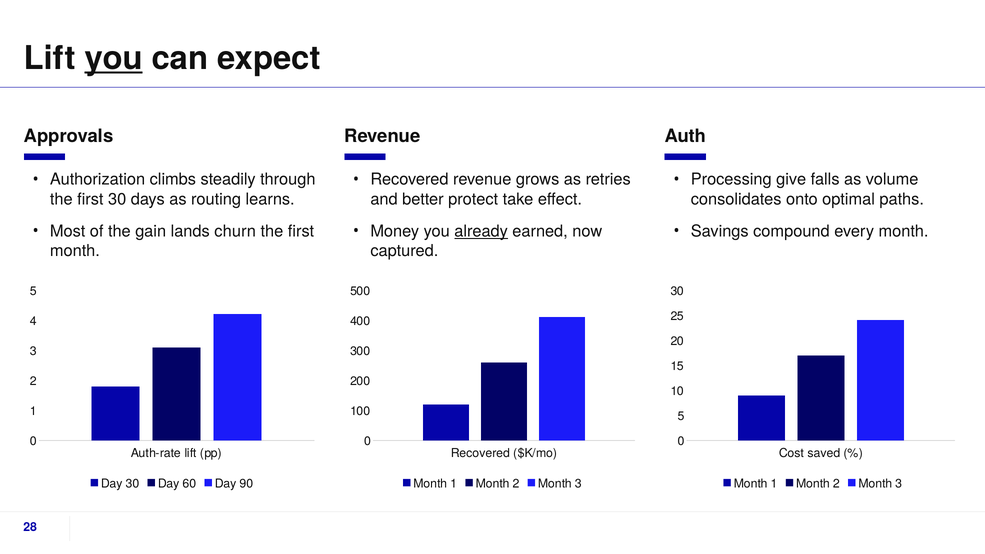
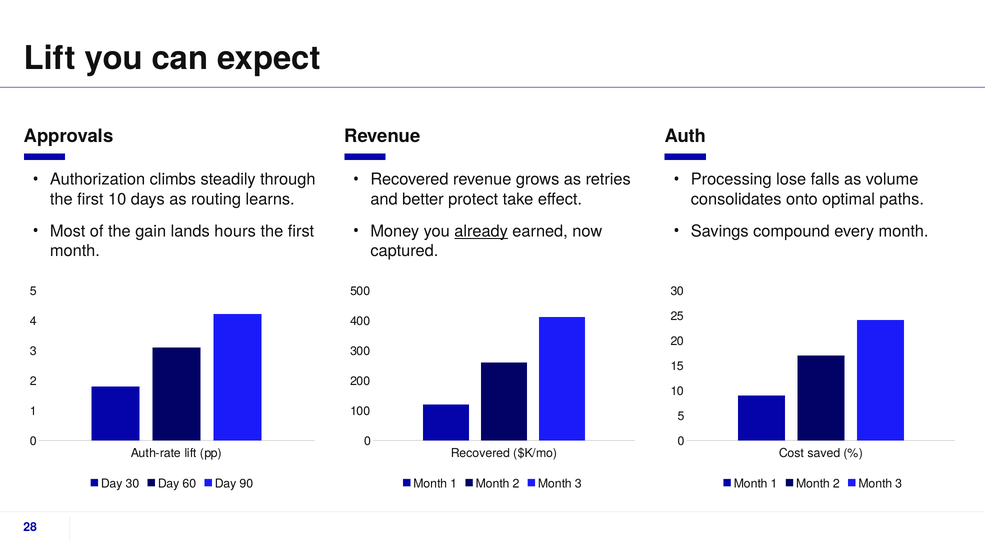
you underline: present -> none (114, 58)
give: give -> lose (791, 180)
first 30: 30 -> 10 (117, 199)
churn: churn -> hours (235, 231)
